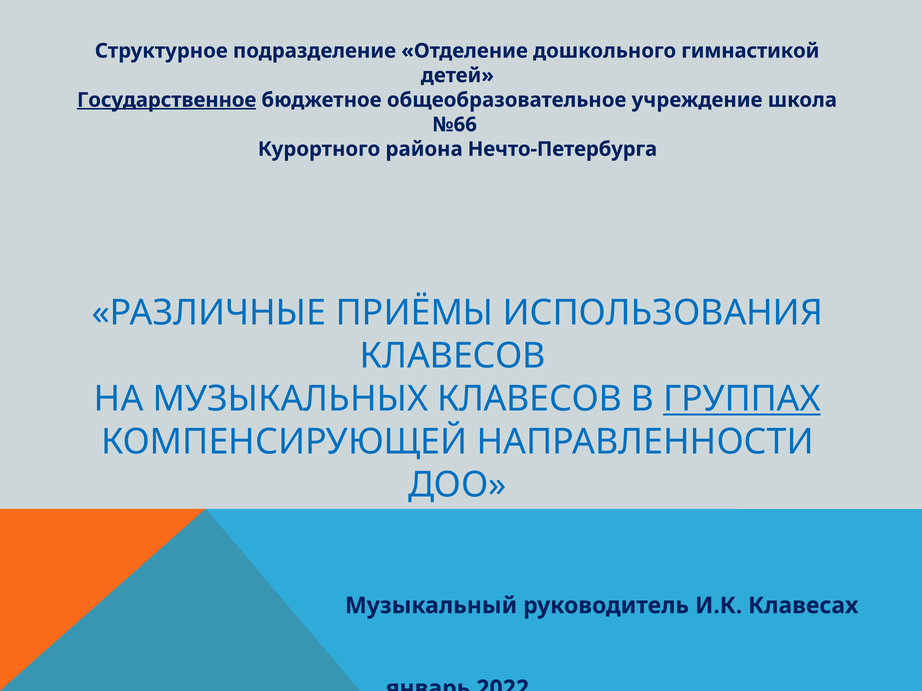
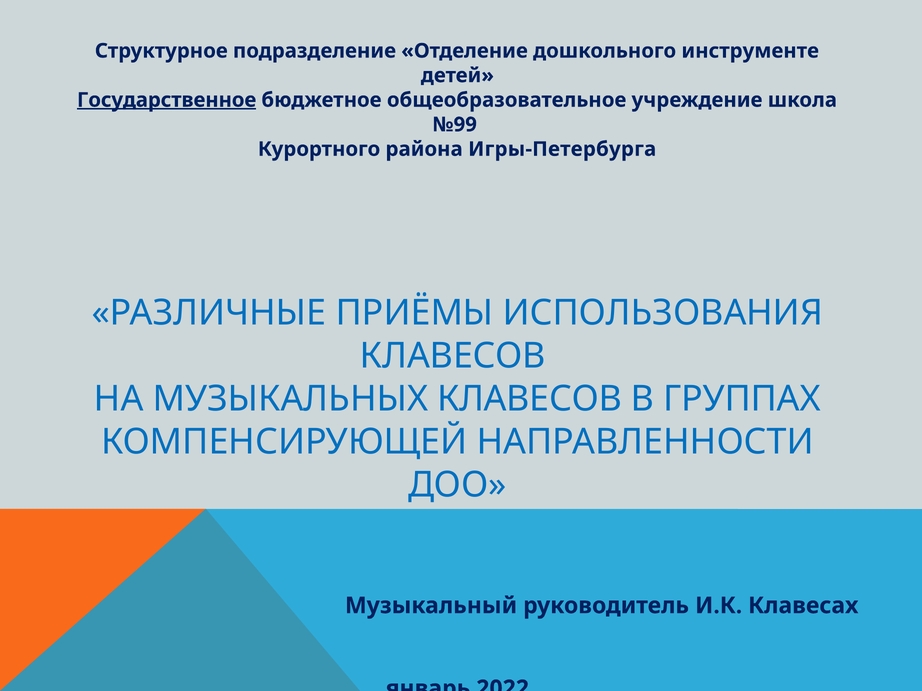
гимнастикой: гимнастикой -> инструменте (750, 51)
№66: №66 -> №99 (455, 125)
Нечто-Петербурга: Нечто-Петербурга -> Игры-Петербурга (562, 149)
ГРУППАХ underline: present -> none (742, 399)
